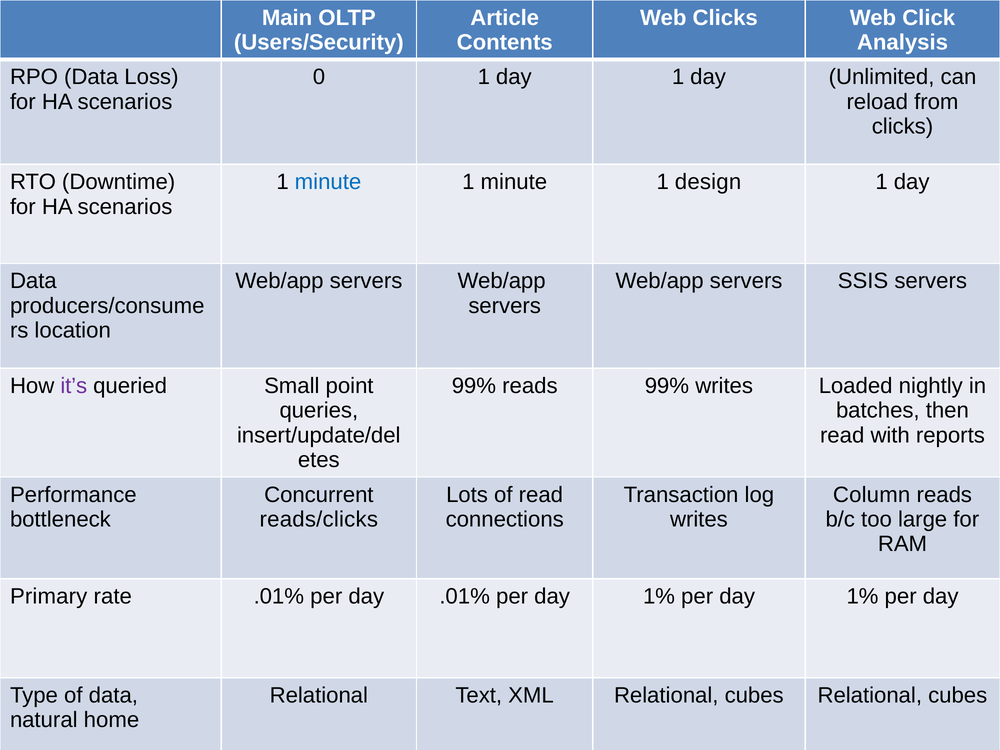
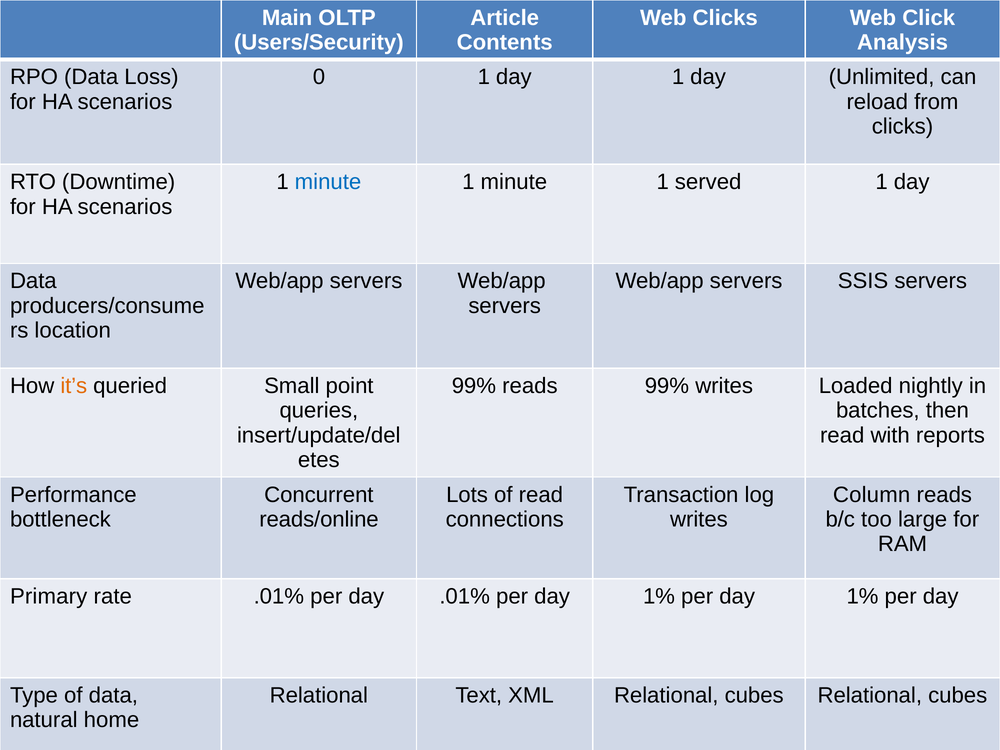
design: design -> served (708, 182)
it’s colour: purple -> orange (74, 386)
reads/clicks: reads/clicks -> reads/online (319, 519)
